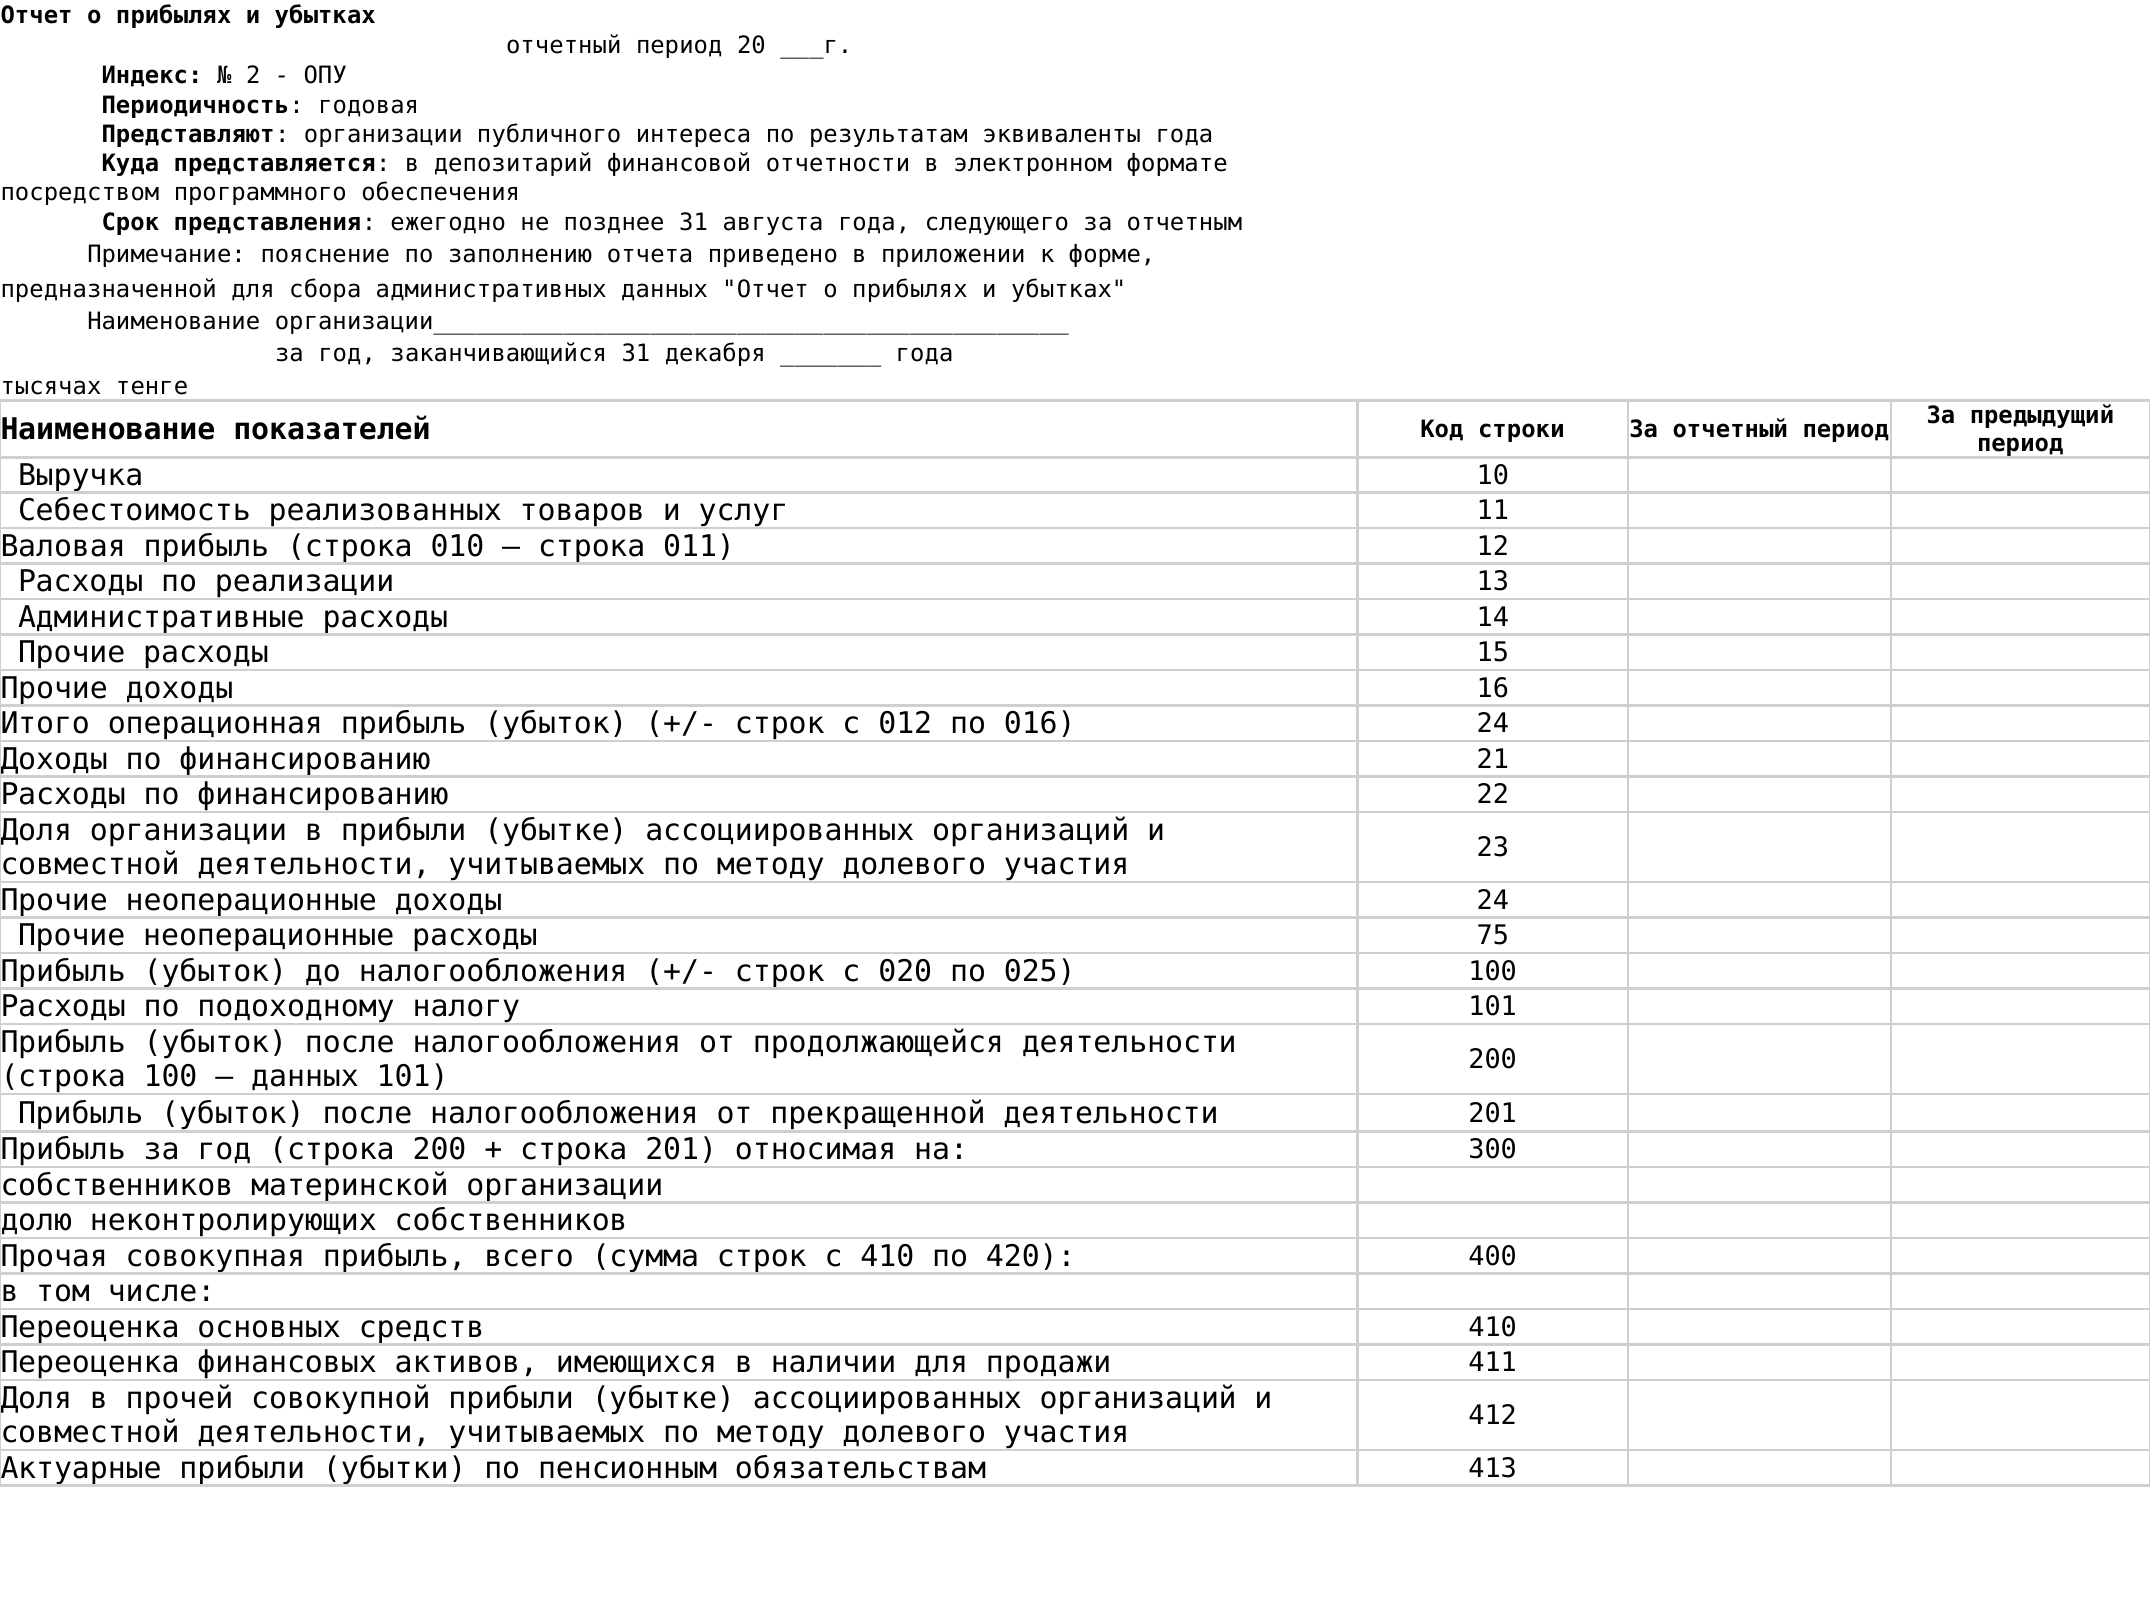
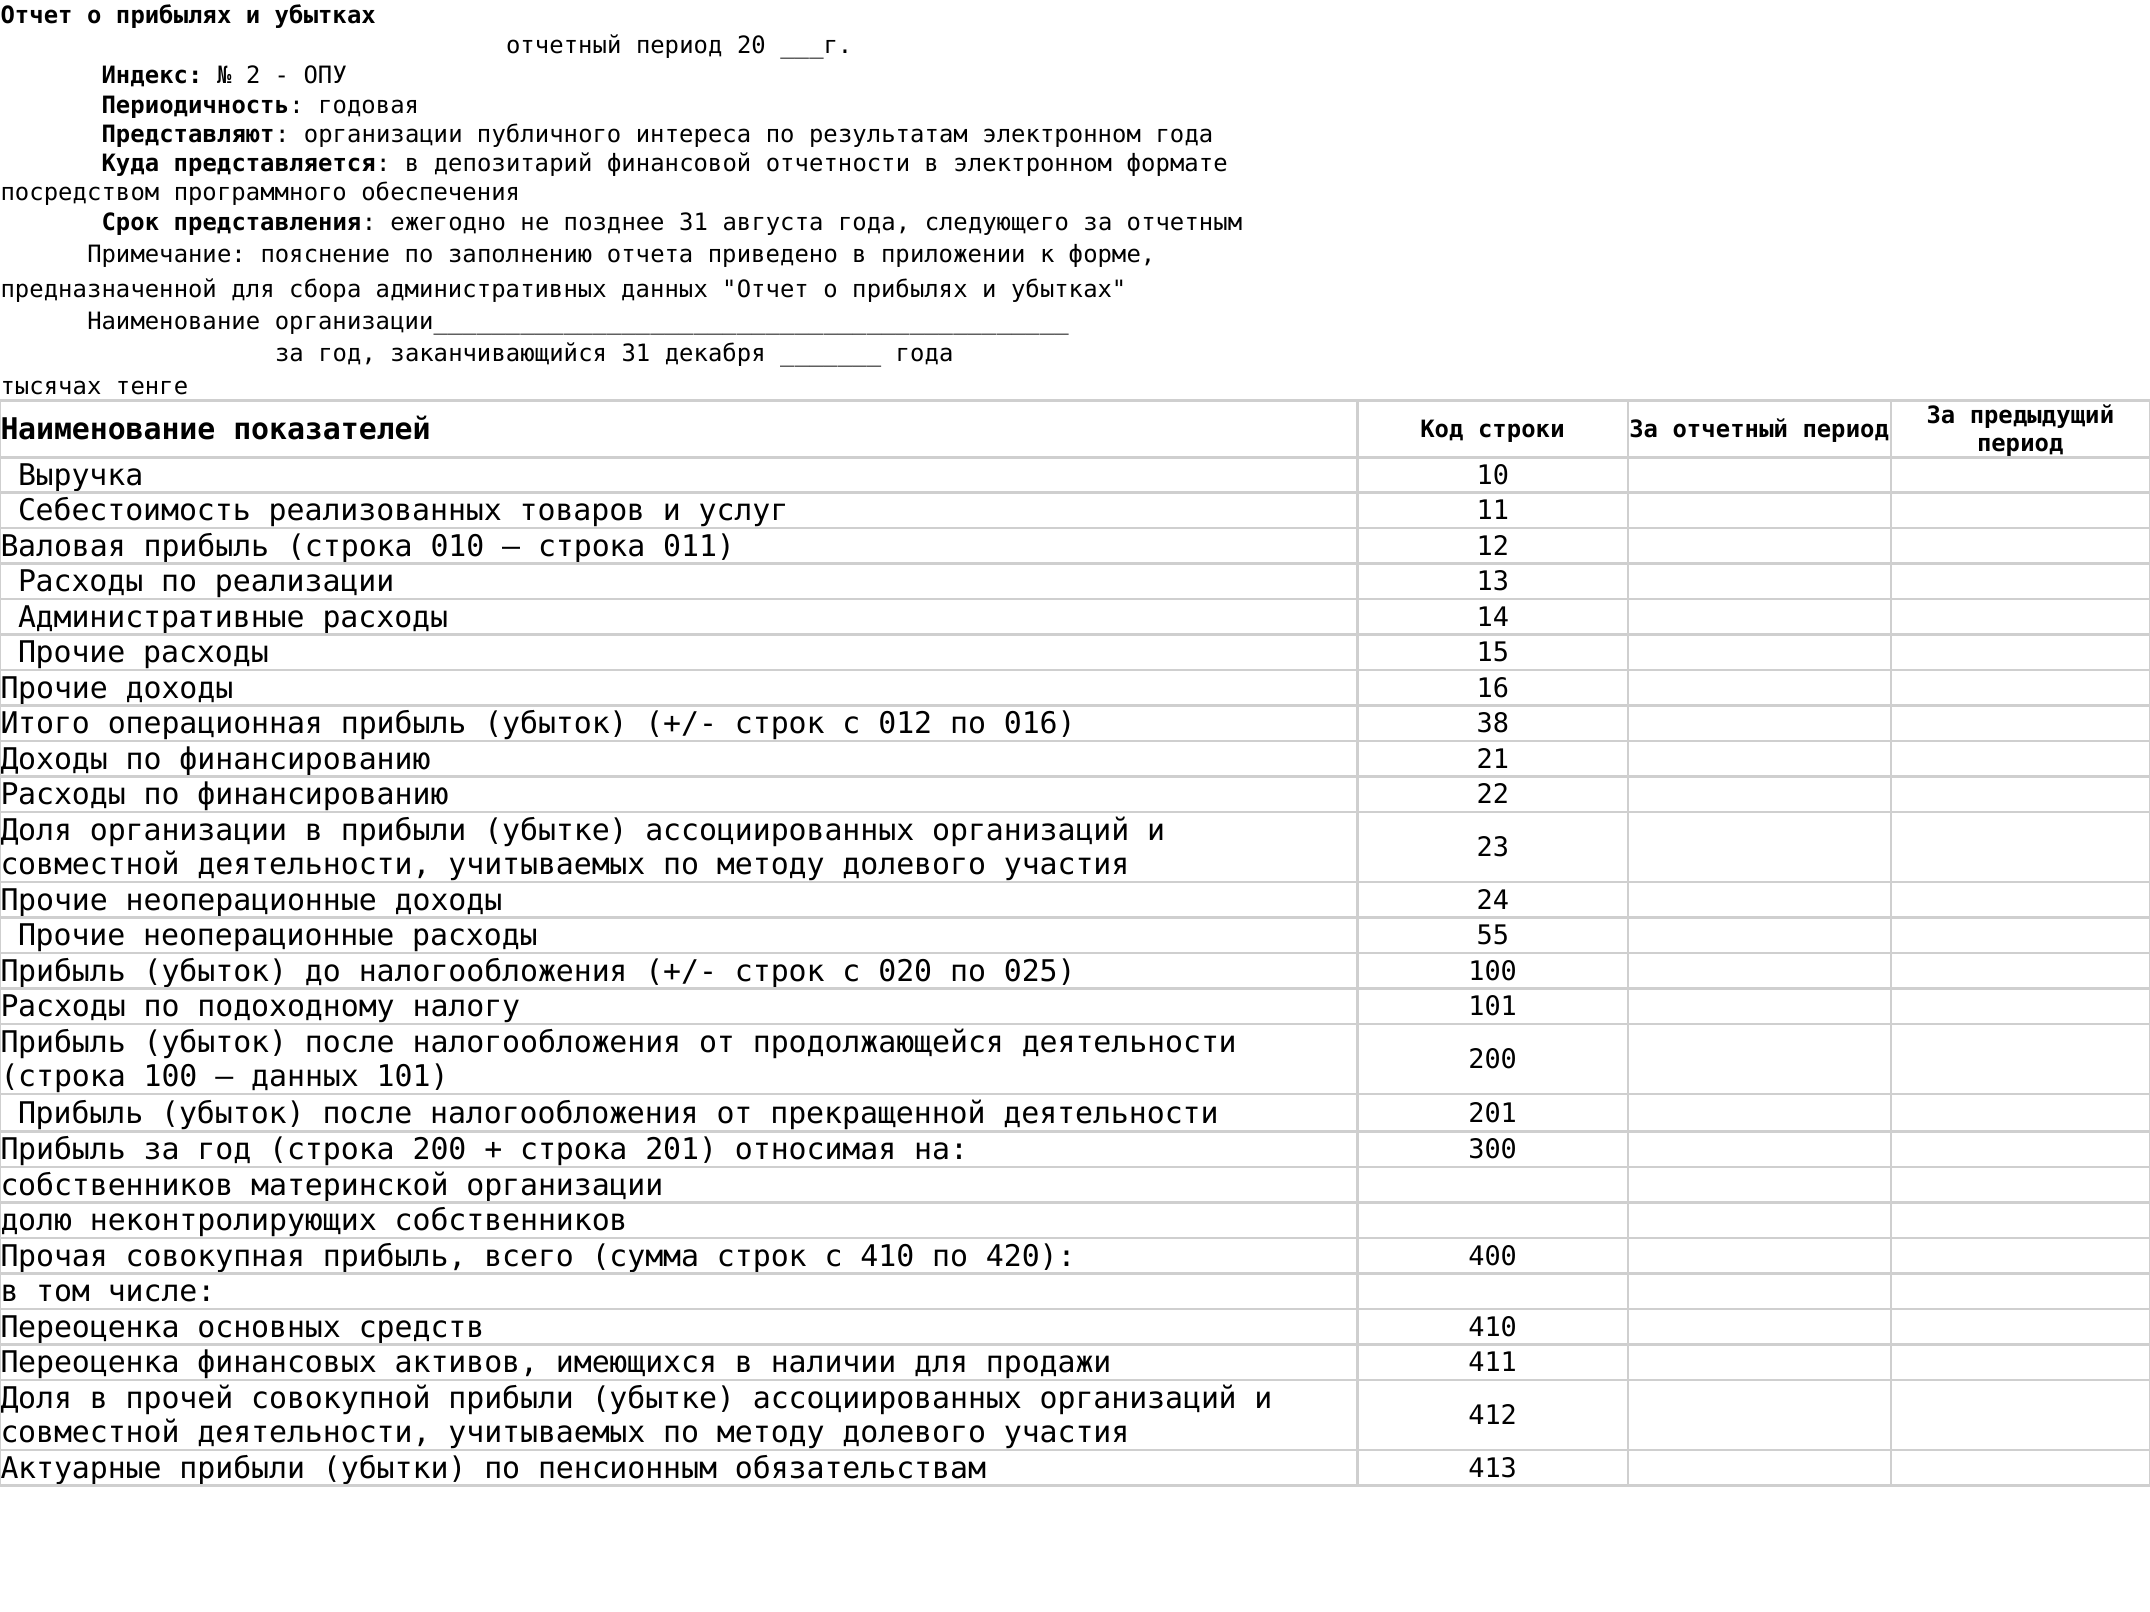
результатам эквиваленты: эквиваленты -> электронном (1062, 135)
016 24: 24 -> 38 (1493, 724)
75: 75 -> 55 (1493, 936)
